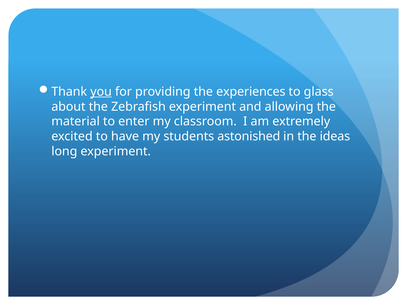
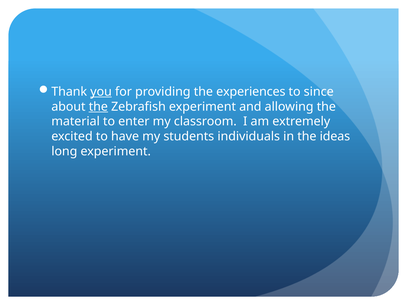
glass: glass -> since (319, 92)
the underline: none -> present (98, 107)
astonished: astonished -> individuals (249, 137)
